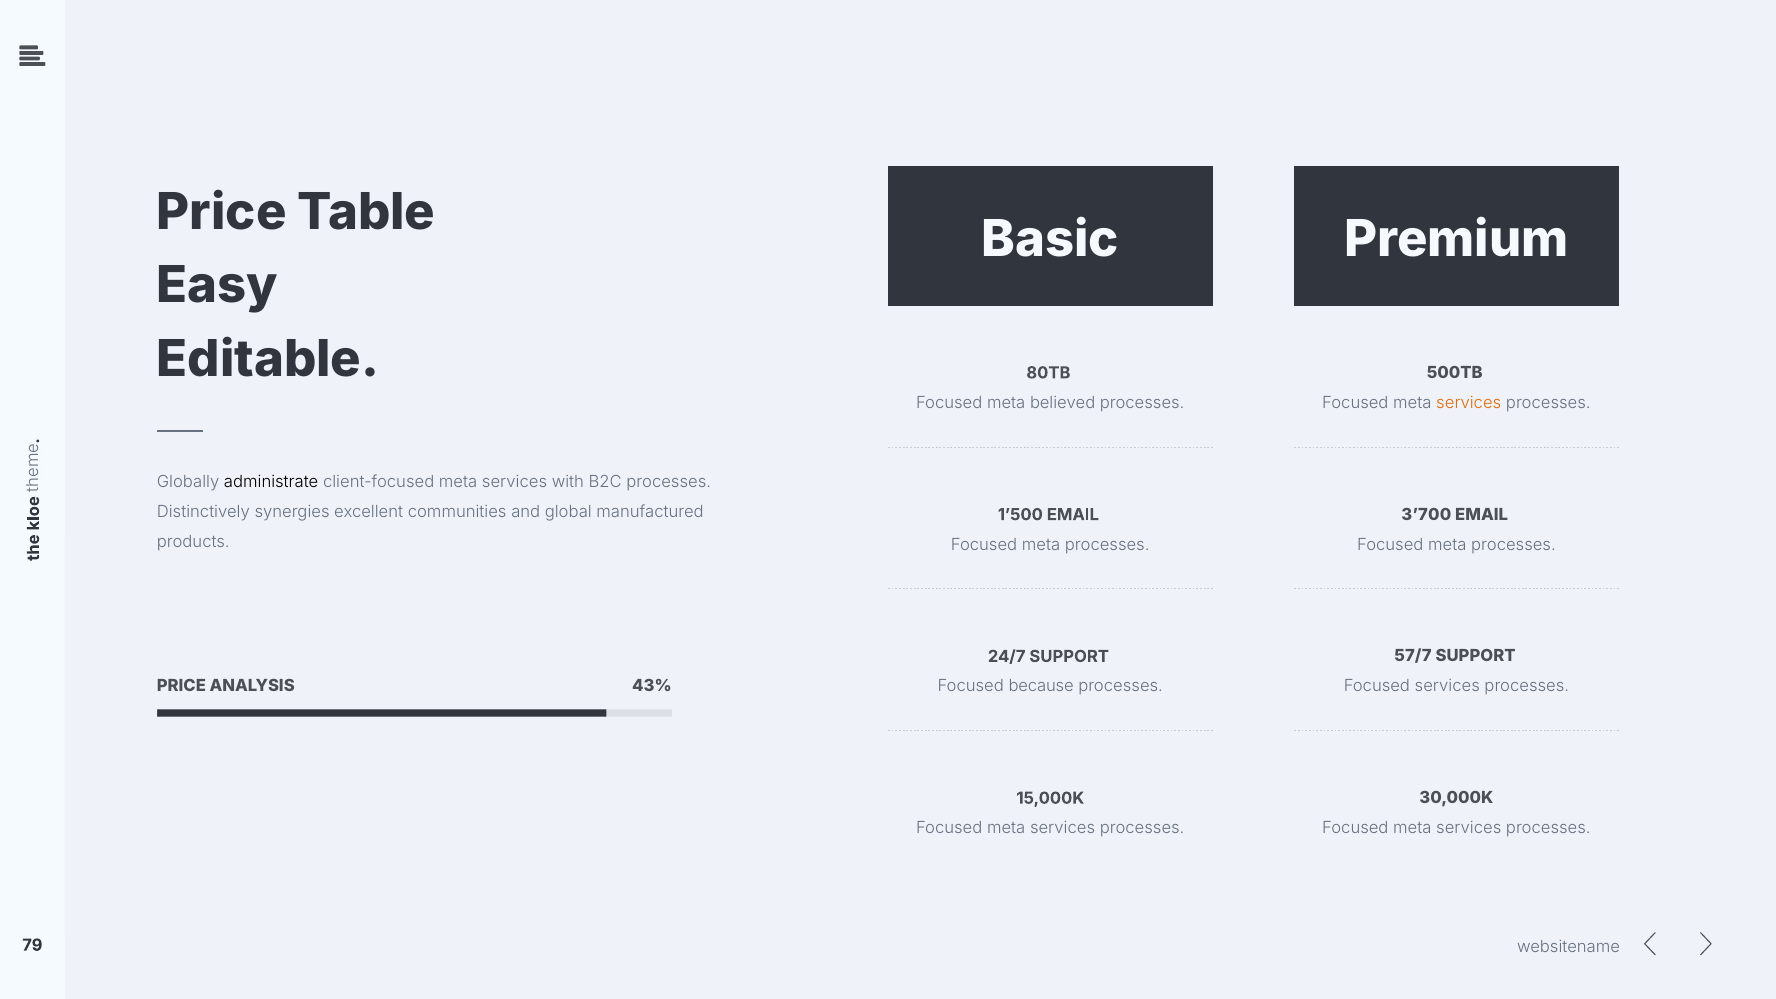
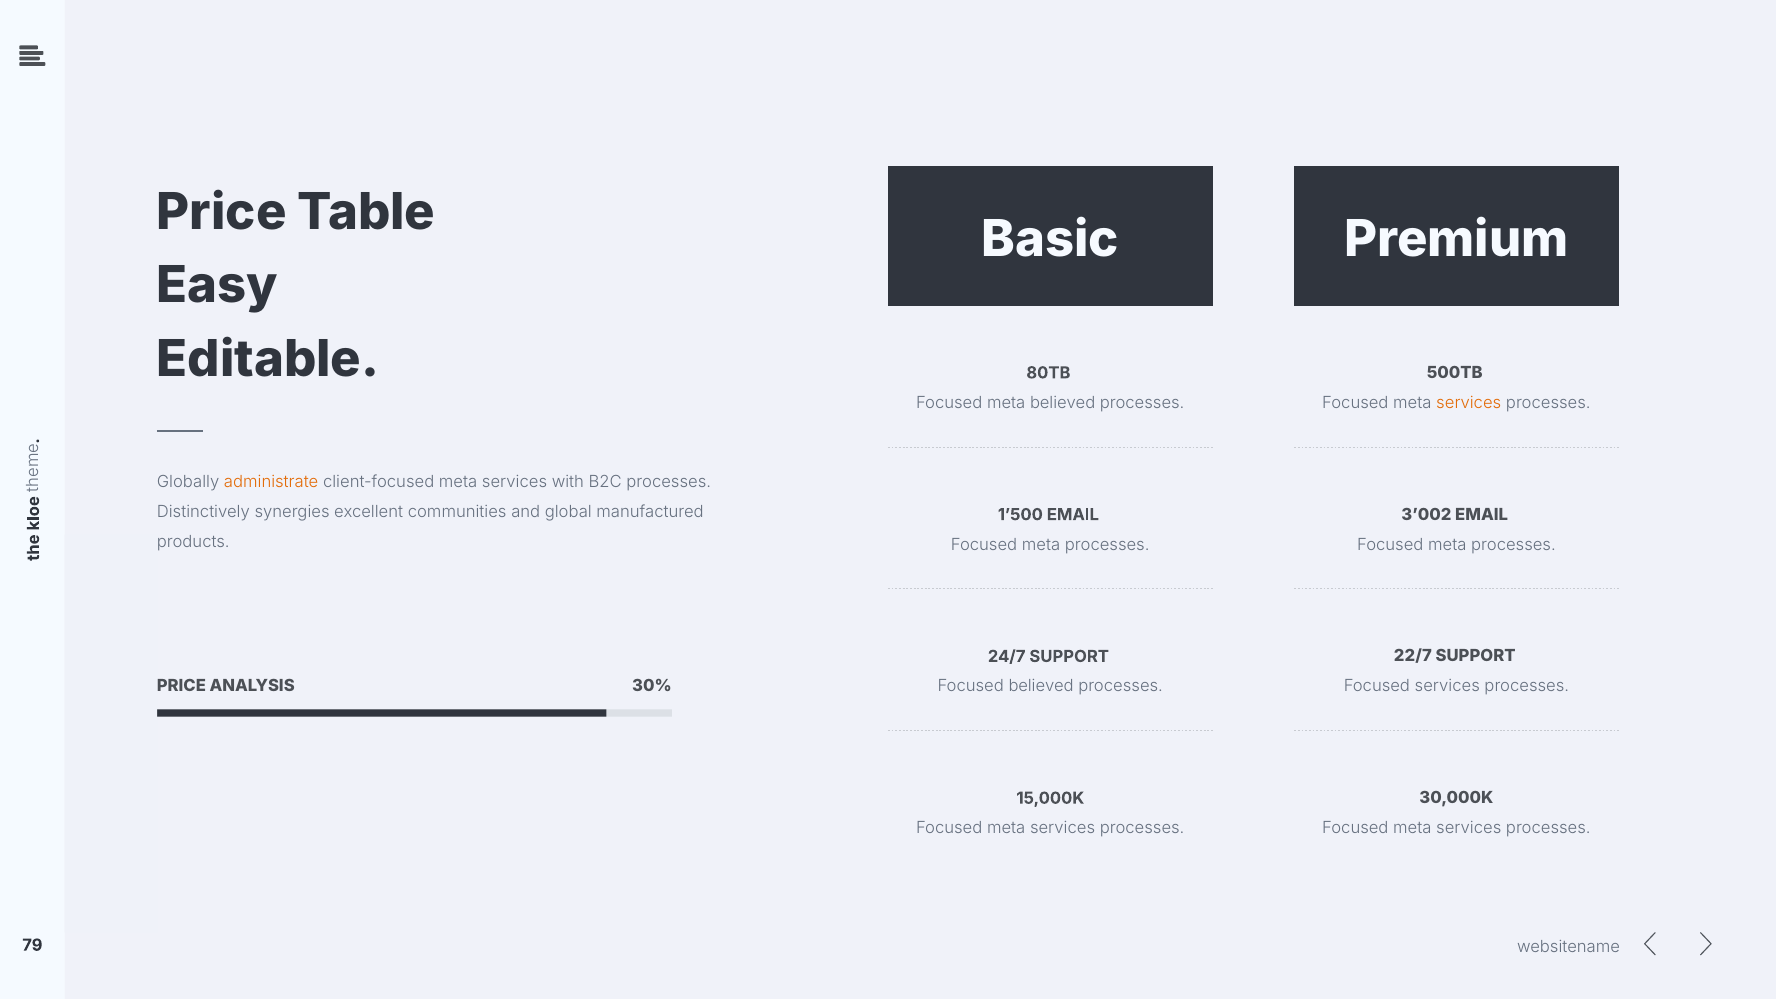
administrate colour: black -> orange (271, 482)
3’700: 3’700 -> 3’002 (1426, 515)
57/7: 57/7 -> 22/7 (1413, 656)
43%: 43% -> 30% (652, 686)
Focused because: because -> believed (1041, 686)
